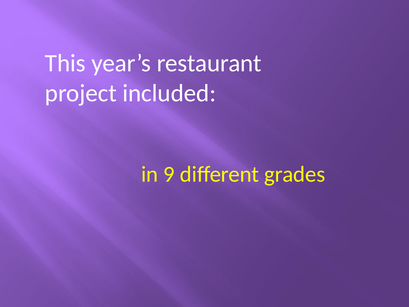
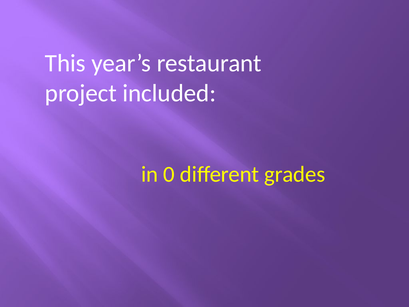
9: 9 -> 0 (169, 174)
